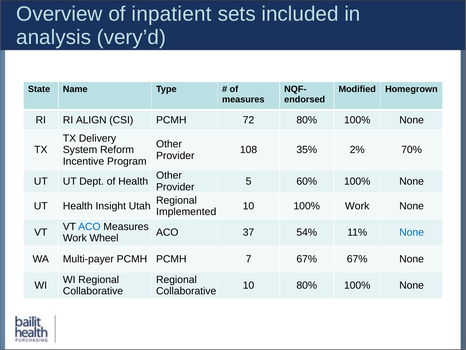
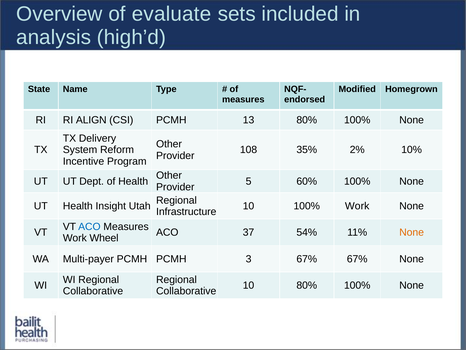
inpatient: inpatient -> evaluate (172, 14)
very’d: very’d -> high’d (131, 37)
72: 72 -> 13 (249, 120)
70%: 70% -> 10% (412, 150)
Implemented: Implemented -> Infrastructure (186, 211)
None colour: blue -> orange (412, 232)
7: 7 -> 3 (249, 259)
